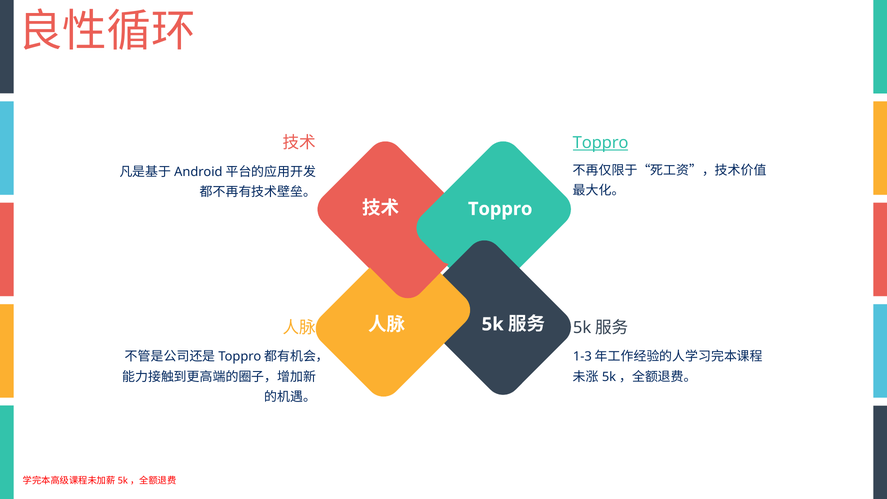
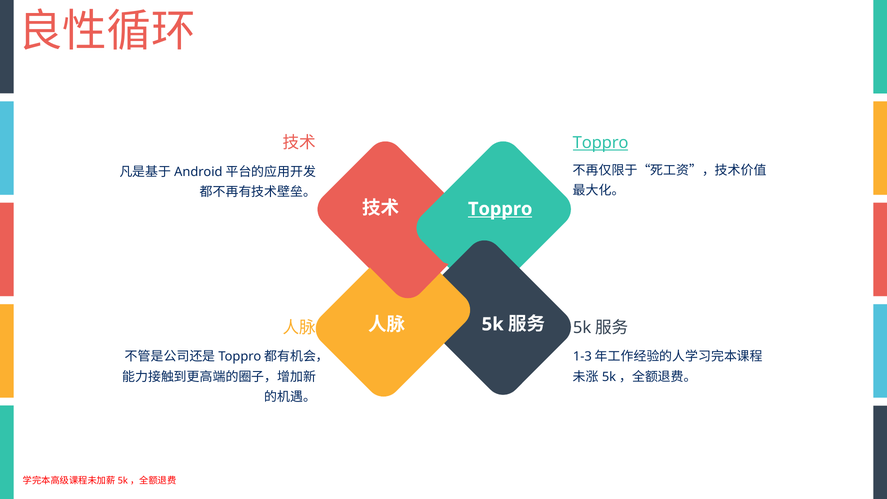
Toppro underline: none -> present (500, 209)
